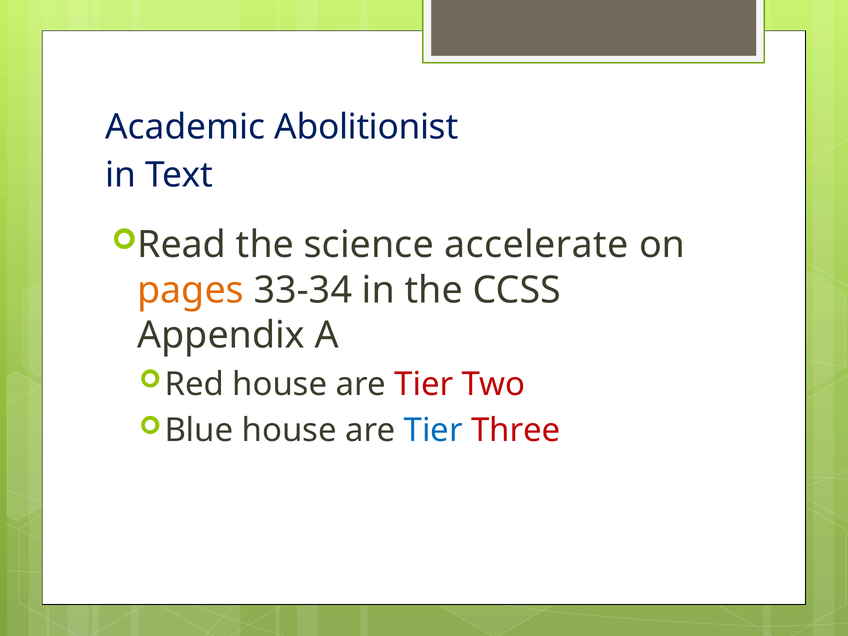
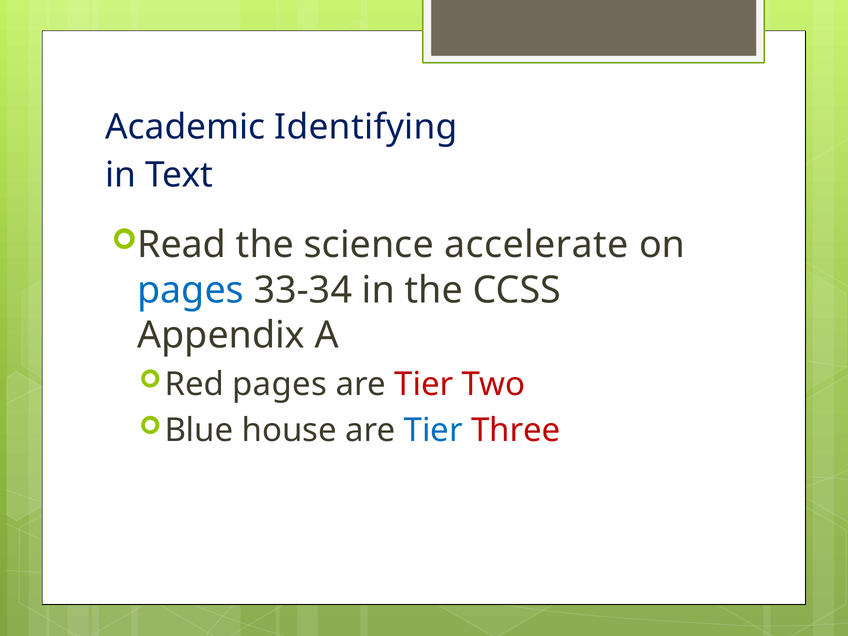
Abolitionist: Abolitionist -> Identifying (366, 127)
pages colour: orange -> blue (190, 290)
Red house: house -> pages (280, 384)
